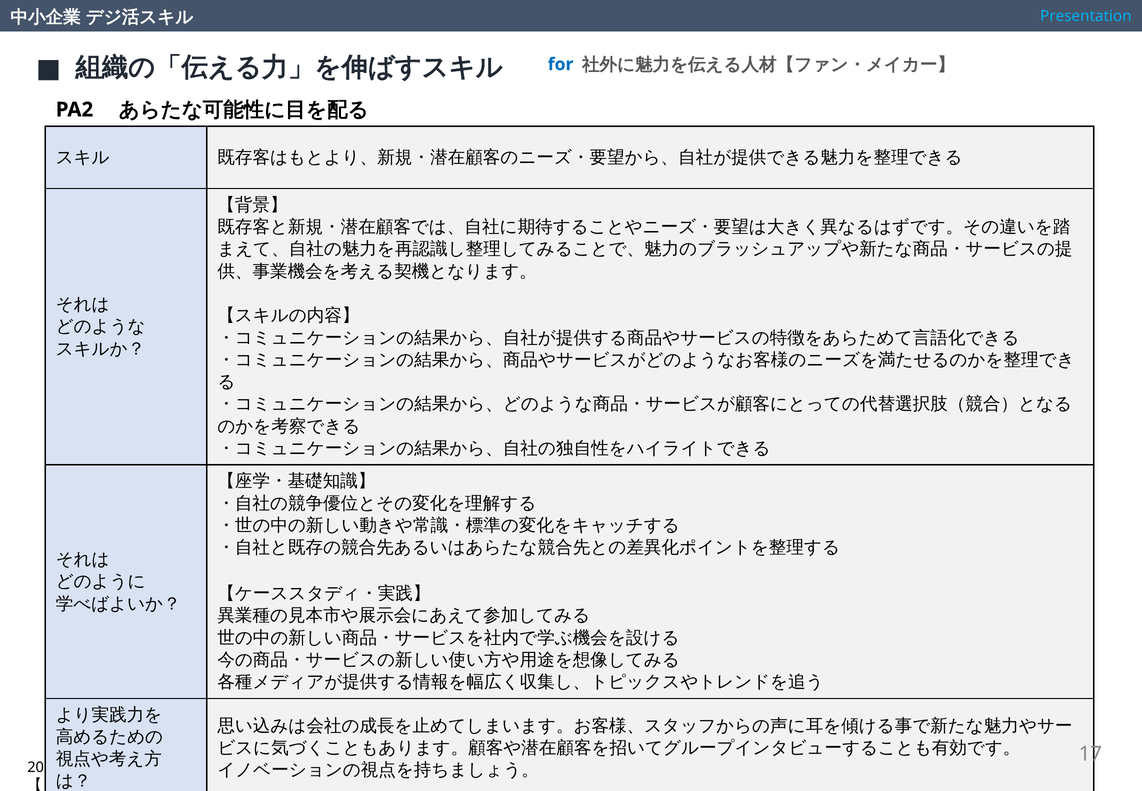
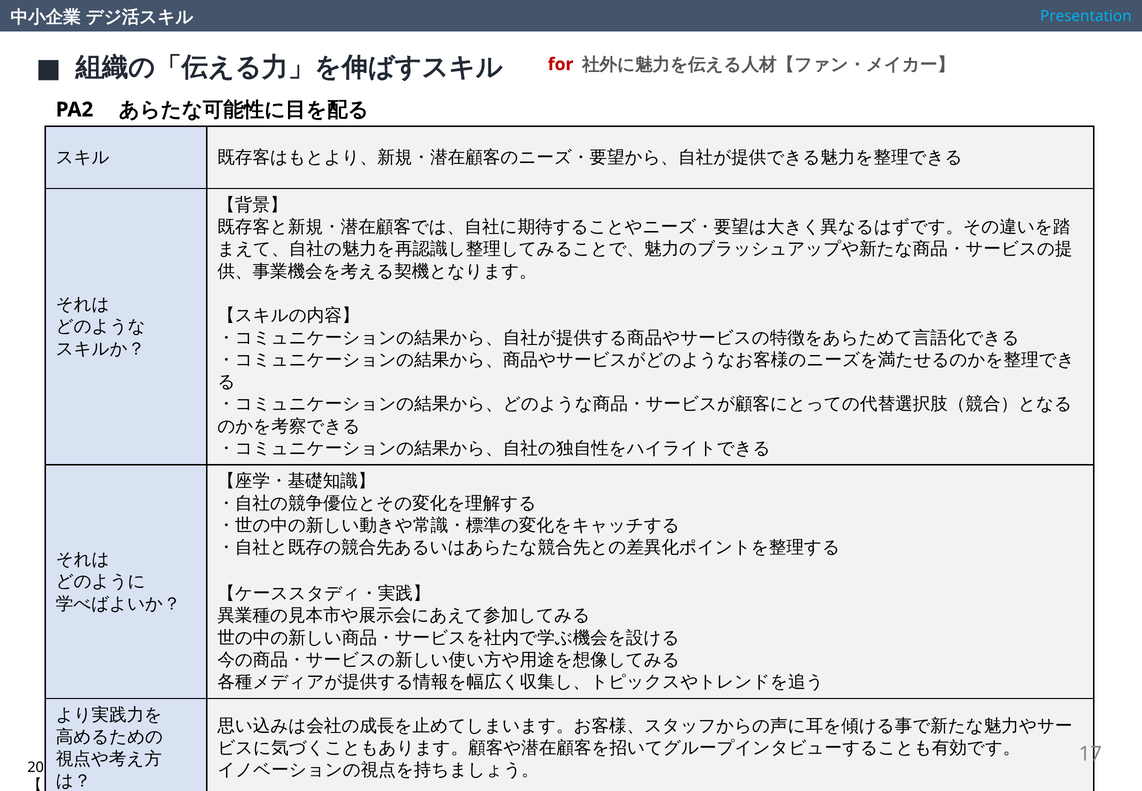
for colour: blue -> red (561, 64)
